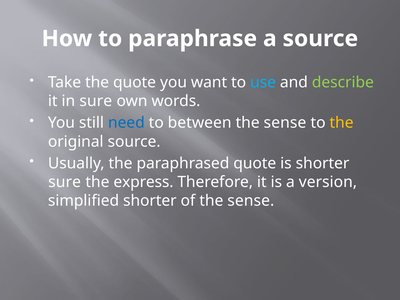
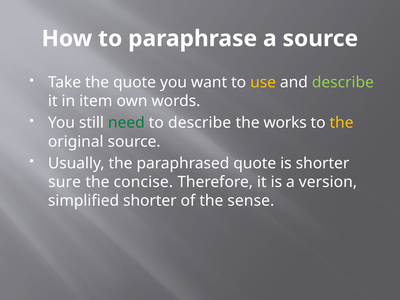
use colour: light blue -> yellow (263, 82)
in sure: sure -> item (96, 101)
need colour: blue -> green (126, 123)
to between: between -> describe (200, 123)
sense: sense -> works (285, 123)
express: express -> concise (143, 182)
